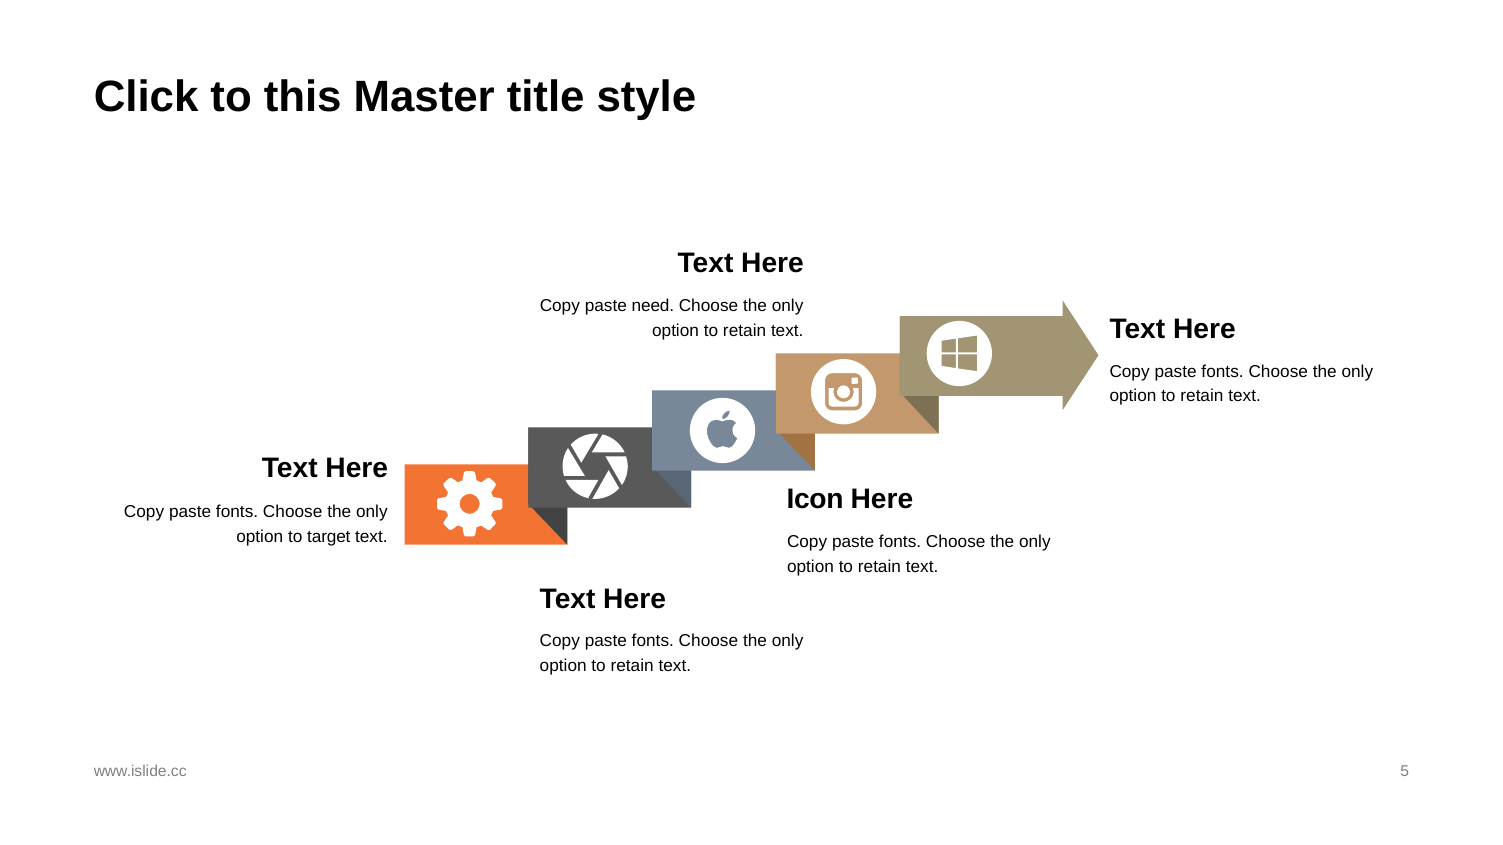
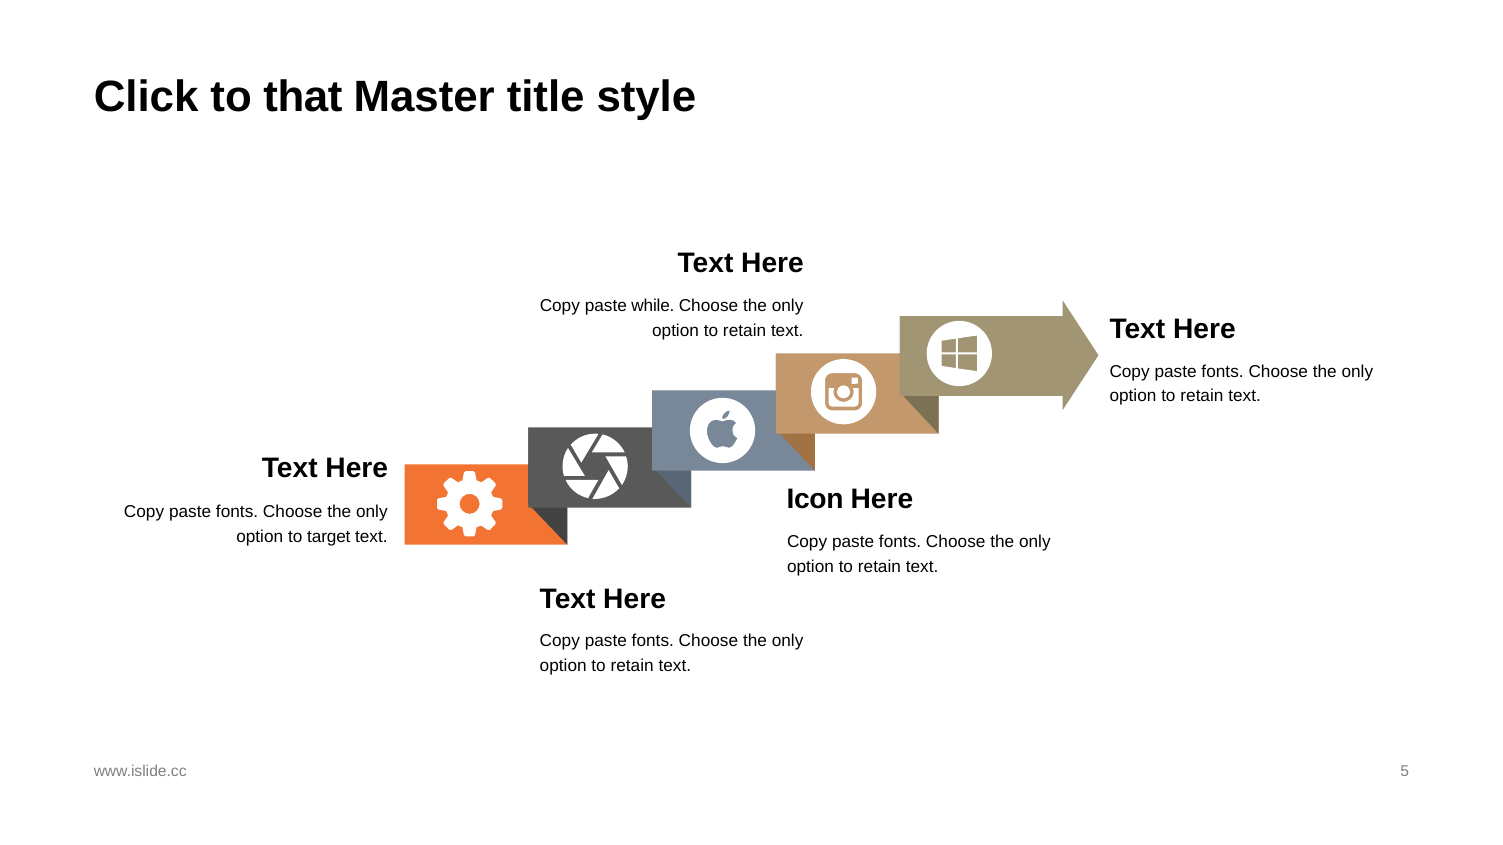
this: this -> that (303, 97)
need: need -> while (653, 306)
